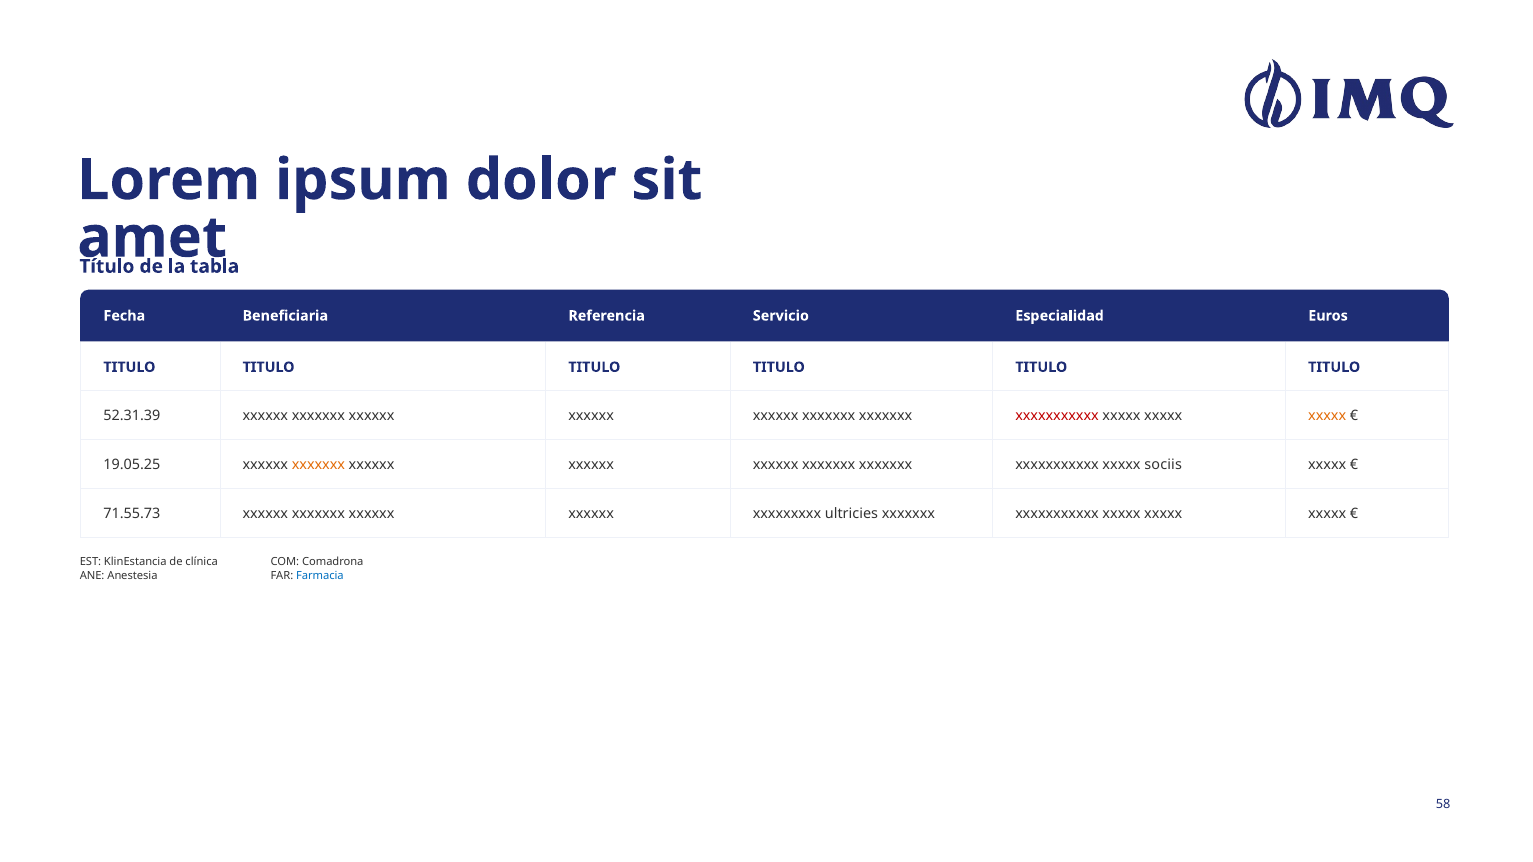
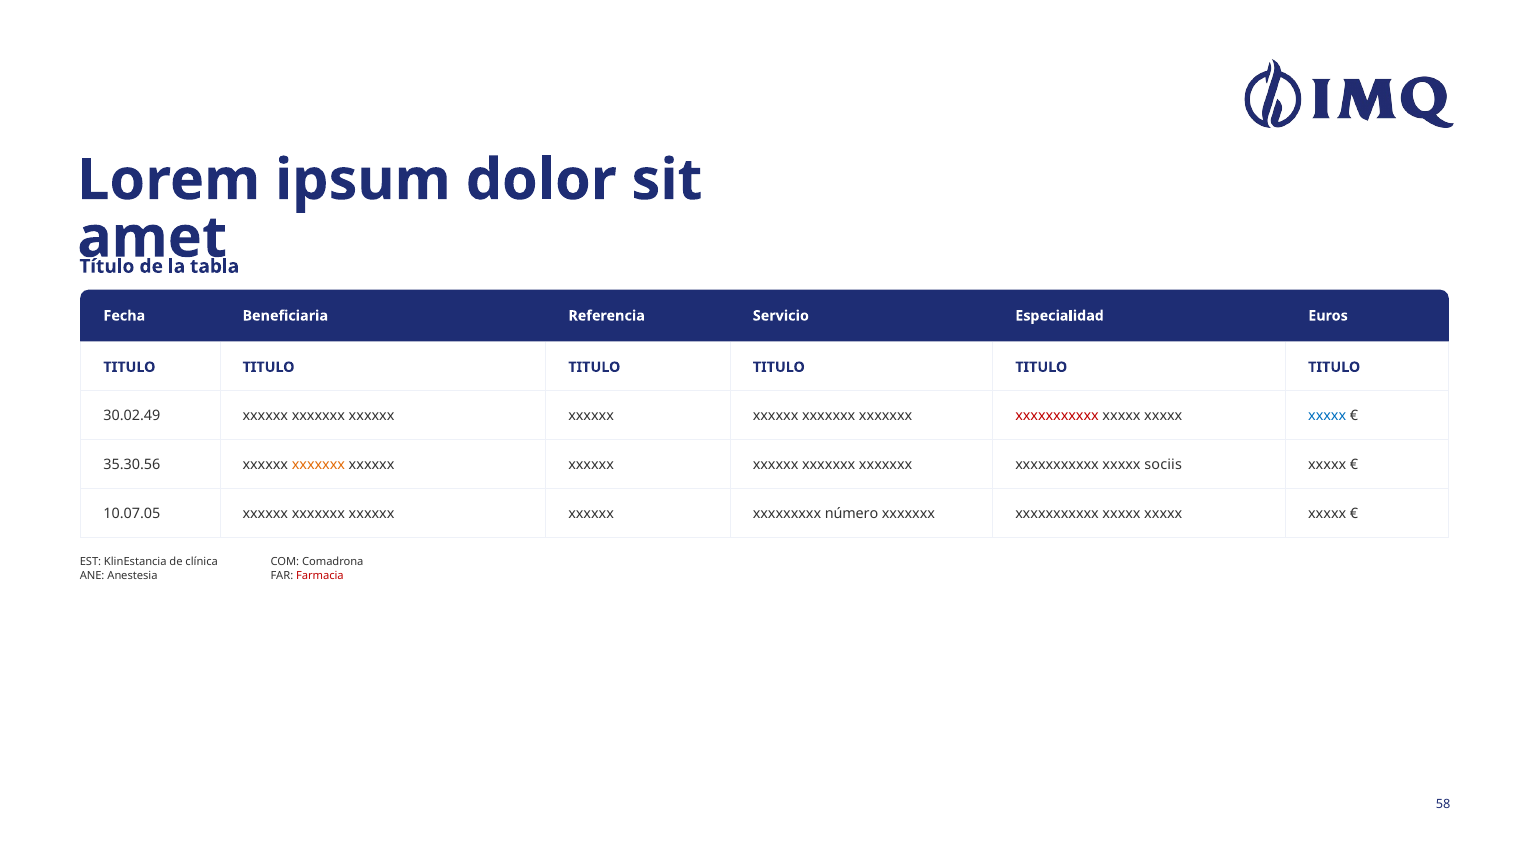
52.31.39: 52.31.39 -> 30.02.49 (132, 416)
xxxxx colour: orange -> blue (1327, 416)
19.05.25: 19.05.25 -> 35.30.56 (132, 465)
71.55.73: 71.55.73 -> 10.07.05 (132, 514)
ultricies: ultricies -> número (852, 514)
Farmacia colour: blue -> red (320, 576)
